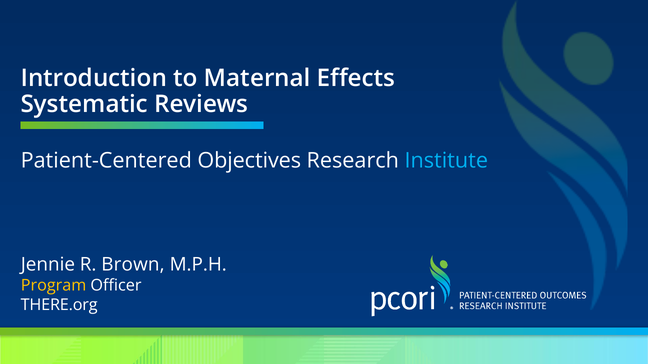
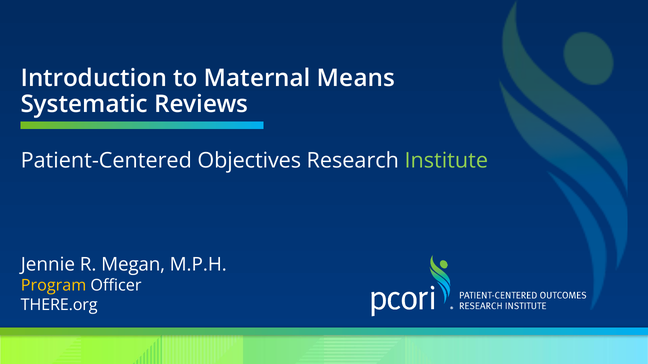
Effects: Effects -> Means (356, 78)
Institute colour: light blue -> light green (446, 161)
Brown: Brown -> Megan (133, 265)
